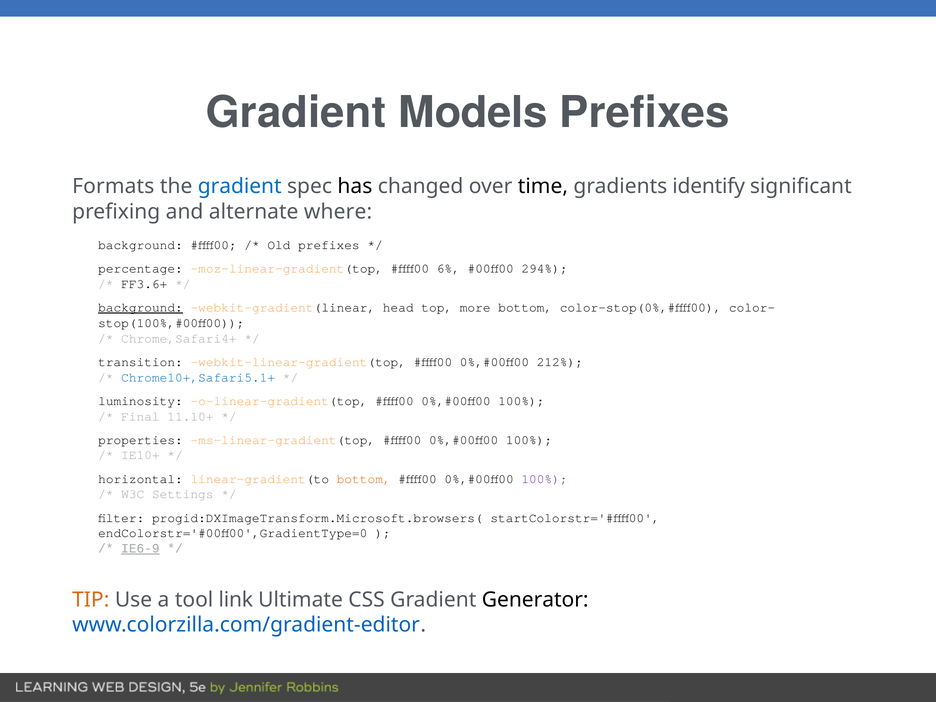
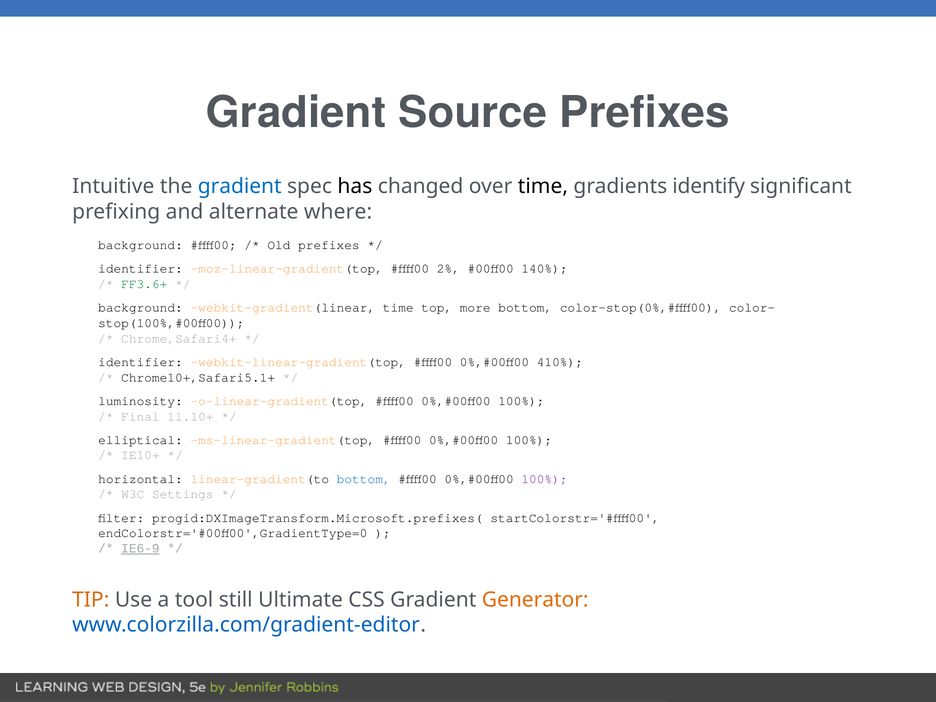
Models: Models -> Source (473, 113)
Formats: Formats -> Intuitive (113, 186)
percentage: percentage -> identifier (140, 269)
6%: 6% -> 2% (448, 269)
294%: 294% -> 140% (544, 269)
FF3.6+ colour: black -> green (144, 284)
background underline: present -> none (140, 308)
webkit-gradient(linear head: head -> time (398, 308)
transition: transition -> identifier (140, 362)
212%: 212% -> 410% (560, 362)
Chrome10+,Safari5.1+ colour: blue -> black (198, 377)
properties: properties -> elliptical (140, 440)
bottom colour: orange -> blue (364, 479)
progid:DXImageTransform.Microsoft.browsers(: progid:DXImageTransform.Microsoft.browsers( -> progid:DXImageTransform.Microsoft.prefixes( (317, 518)
link: link -> still (236, 600)
Generator colour: black -> orange (535, 600)
